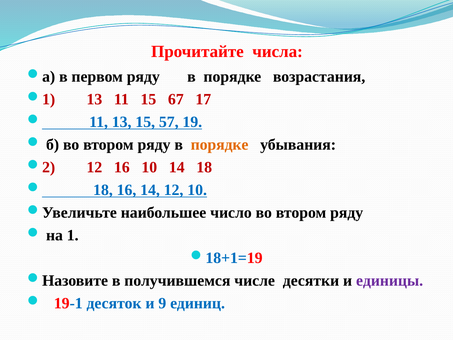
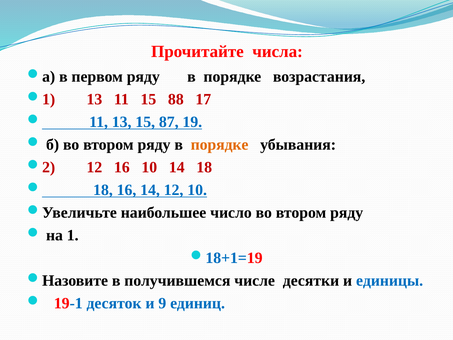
67: 67 -> 88 (176, 99)
57: 57 -> 87 (169, 122)
единицы colour: purple -> blue (390, 281)
